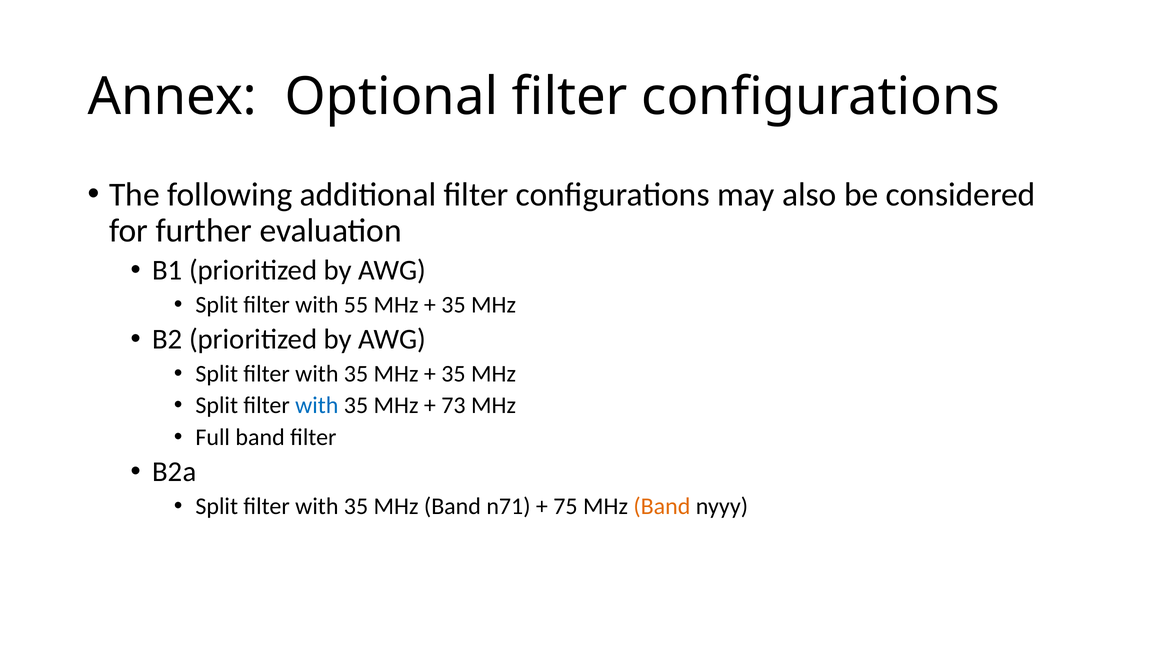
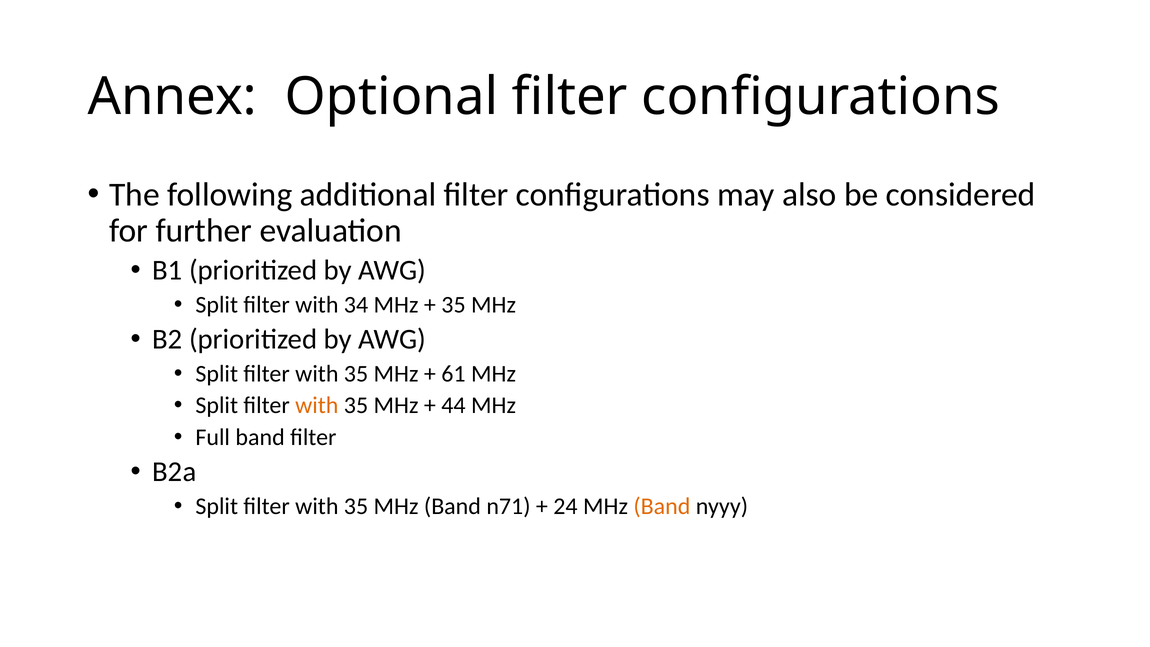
55: 55 -> 34 (356, 305)
35: 35 -> 61 (453, 374)
with colour: blue -> orange (317, 405)
73: 73 -> 44 (453, 405)
75: 75 -> 24 (565, 506)
